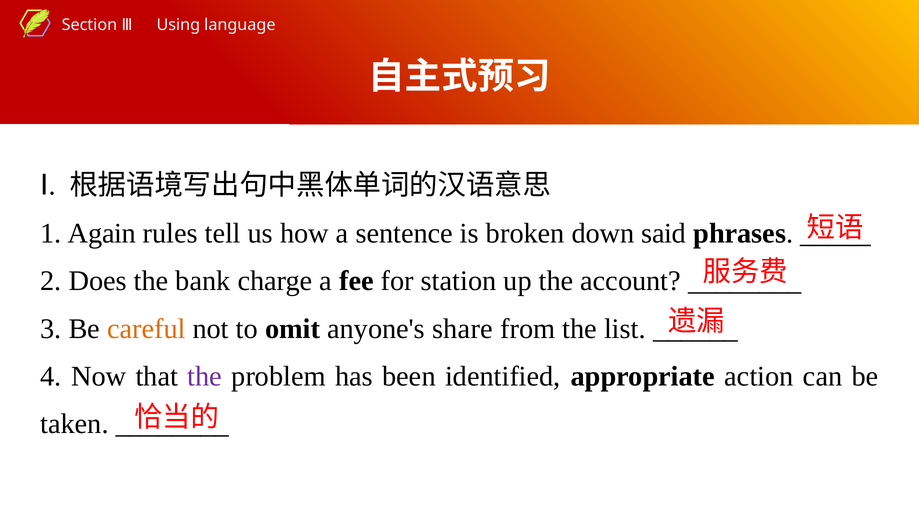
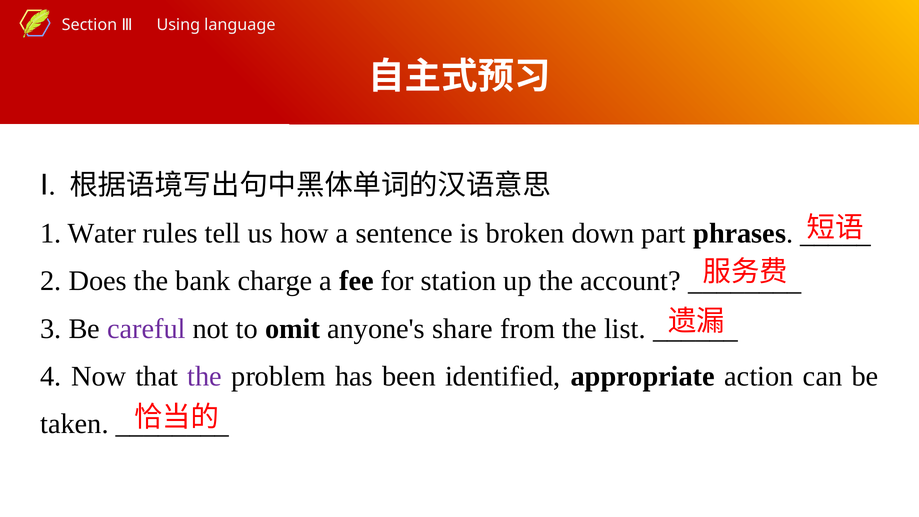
Again: Again -> Water (102, 233)
said: said -> part (664, 233)
careful colour: orange -> purple (146, 329)
